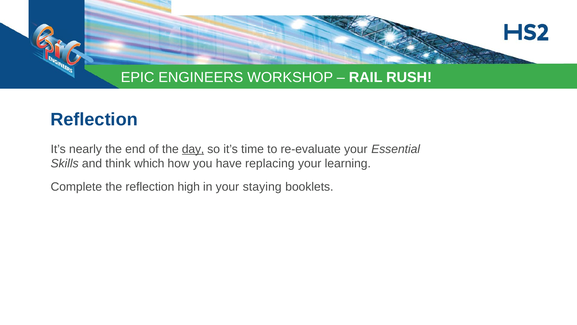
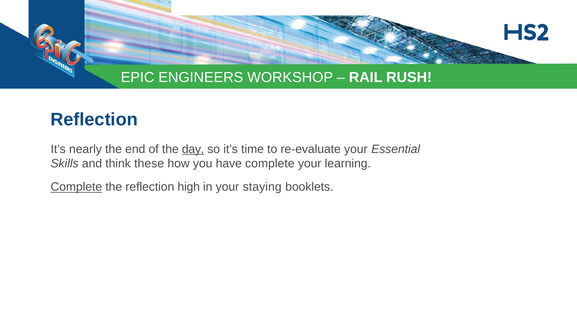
which: which -> these (149, 163)
have replacing: replacing -> complete (270, 163)
Complete underline: none -> present (76, 187)
